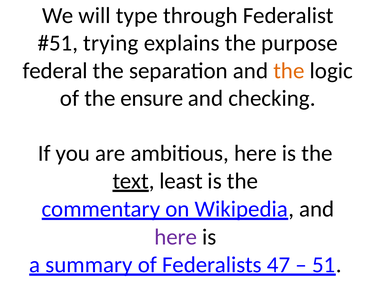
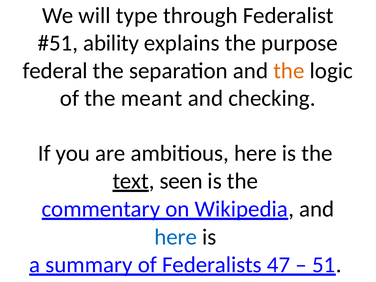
trying: trying -> ability (111, 43)
ensure: ensure -> meant (152, 98)
least: least -> seen (181, 181)
here colour: purple -> blue (176, 237)
